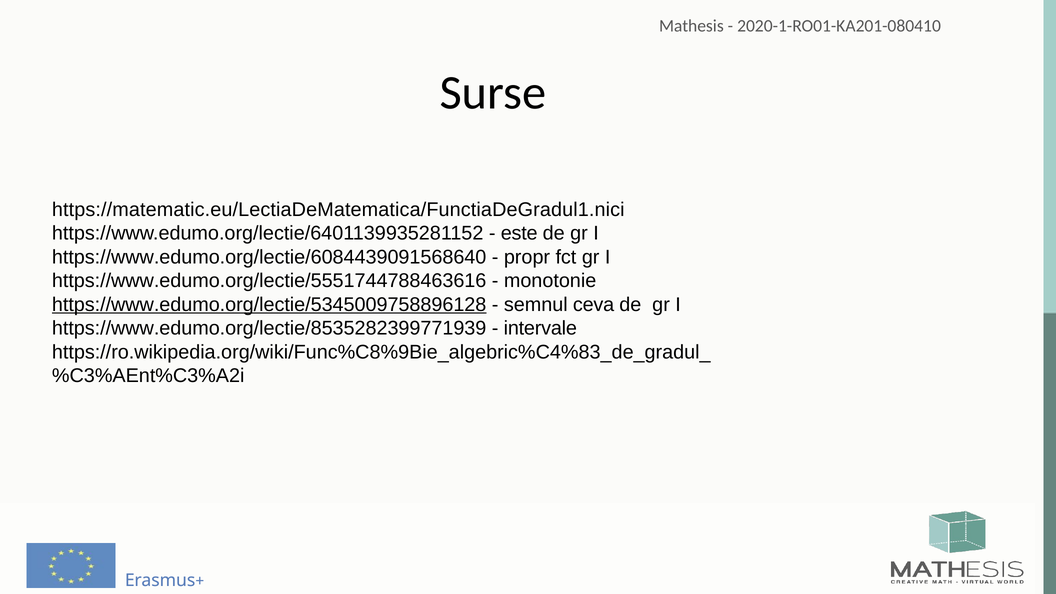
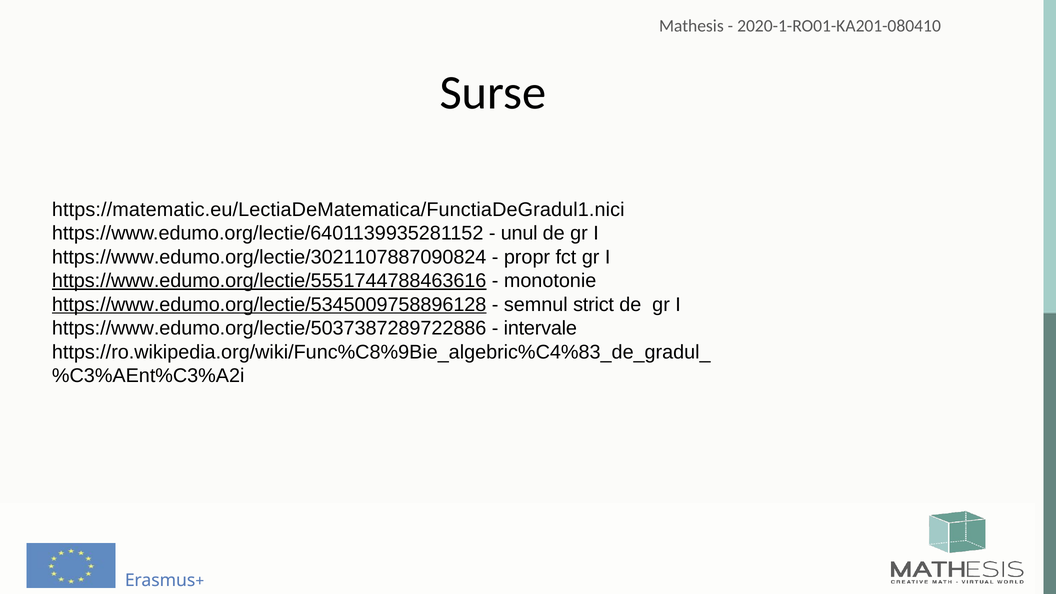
este: este -> unul (519, 233)
https://www.edumo.org/lectie/6084439091568640: https://www.edumo.org/lectie/6084439091568640 -> https://www.edumo.org/lectie/3021107887090824 (269, 257)
https://www.edumo.org/lectie/5551744788463616 underline: none -> present (269, 281)
ceva: ceva -> strict (594, 305)
https://www.edumo.org/lectie/8535282399771939: https://www.edumo.org/lectie/8535282399771939 -> https://www.edumo.org/lectie/5037387289722886 (269, 328)
